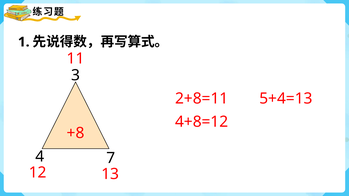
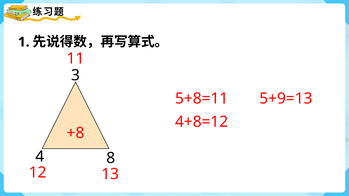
2+8=11: 2+8=11 -> 5+8=11 (202, 99)
5+4=13: 5+4=13 -> 5+9=13 (286, 99)
7: 7 -> 8 (111, 158)
